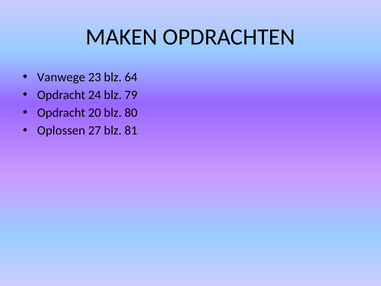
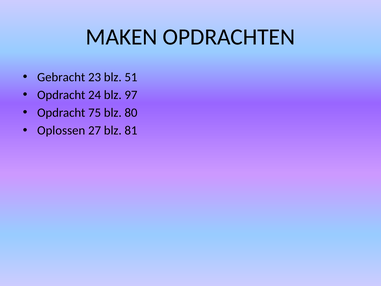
Vanwege: Vanwege -> Gebracht (61, 77)
64: 64 -> 51 (131, 77)
79: 79 -> 97 (131, 95)
20: 20 -> 75 (95, 113)
